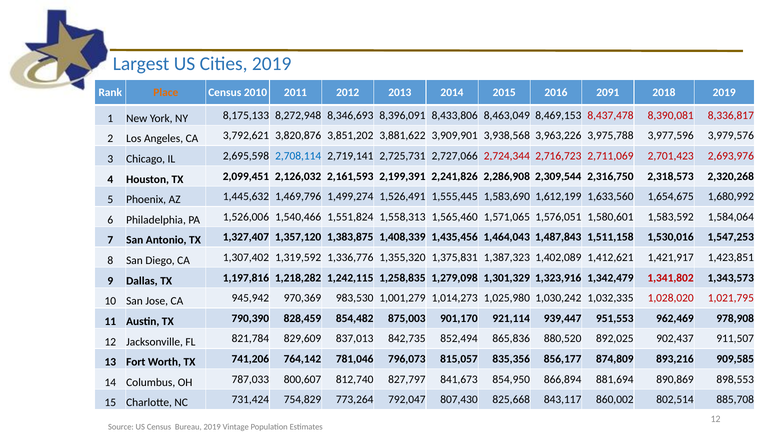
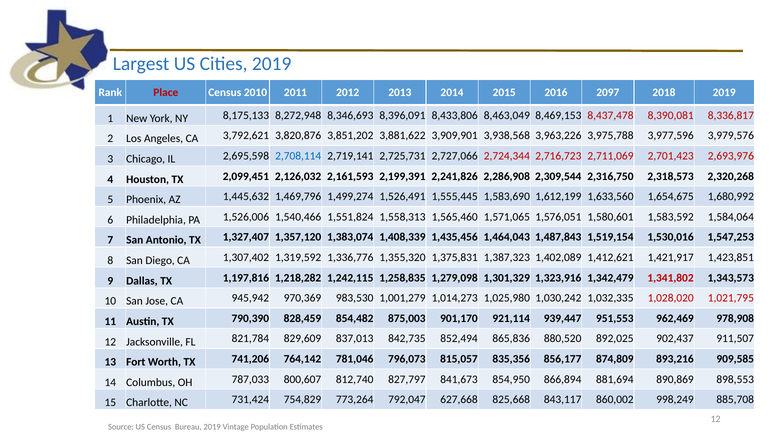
Place colour: orange -> red (166, 92)
2091: 2091 -> 2097 (608, 92)
1,383,875: 1,383,875 -> 1,383,074 (350, 237)
1,511,158: 1,511,158 -> 1,519,154 (610, 237)
807,430: 807,430 -> 627,668 (459, 399)
802,514: 802,514 -> 998,249 (675, 399)
